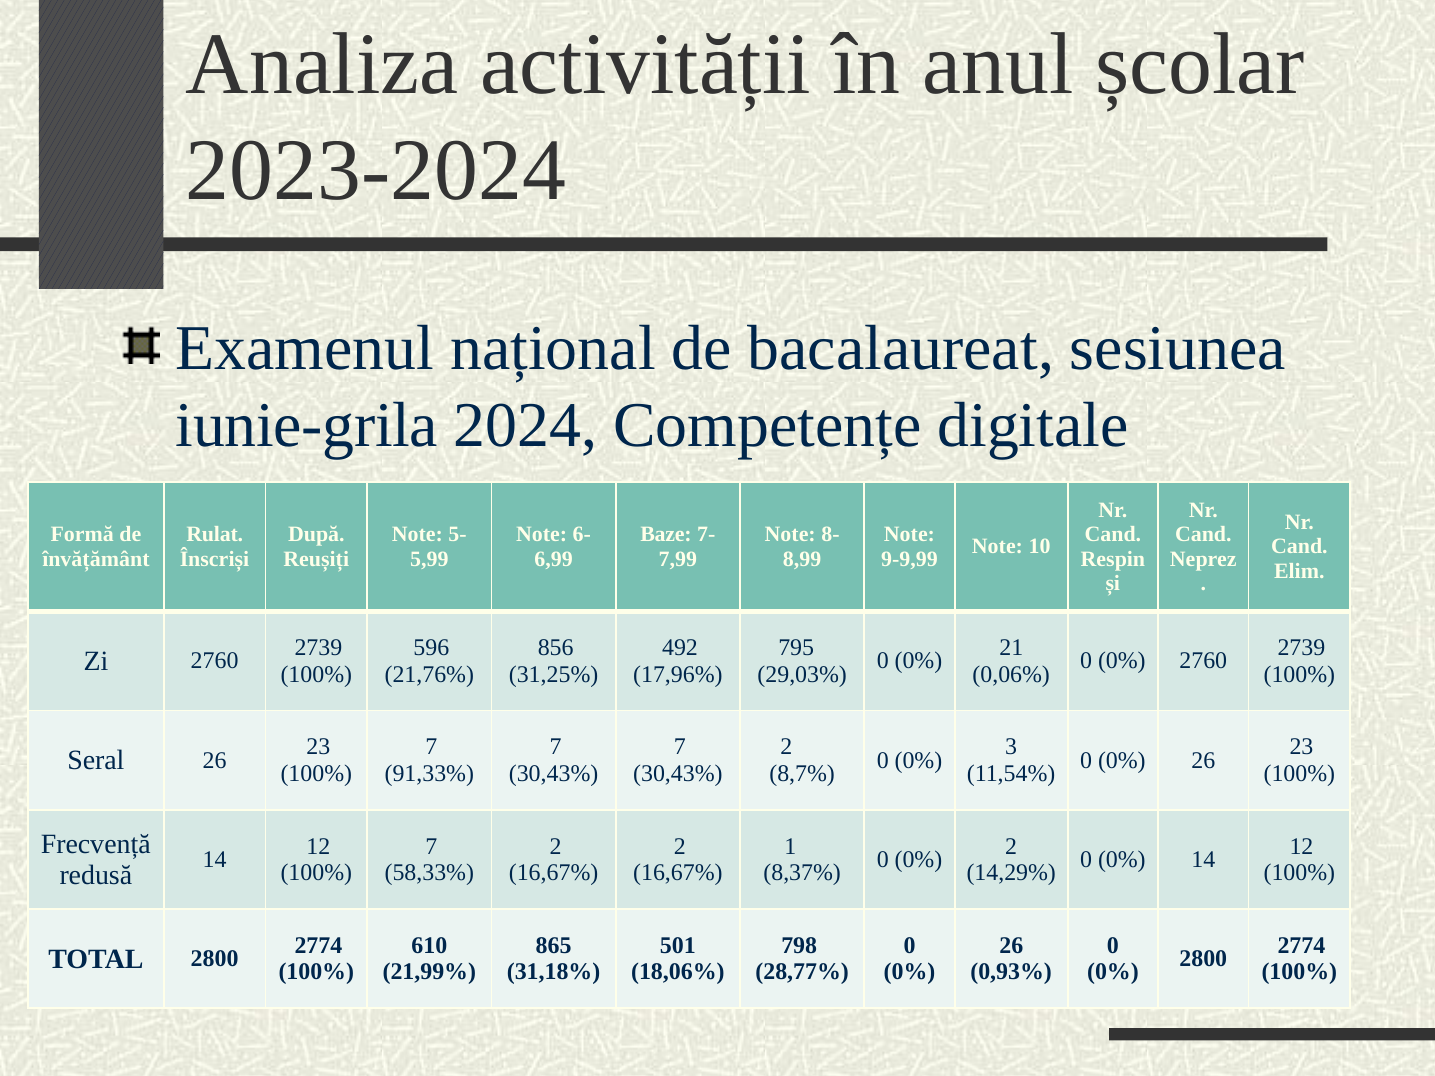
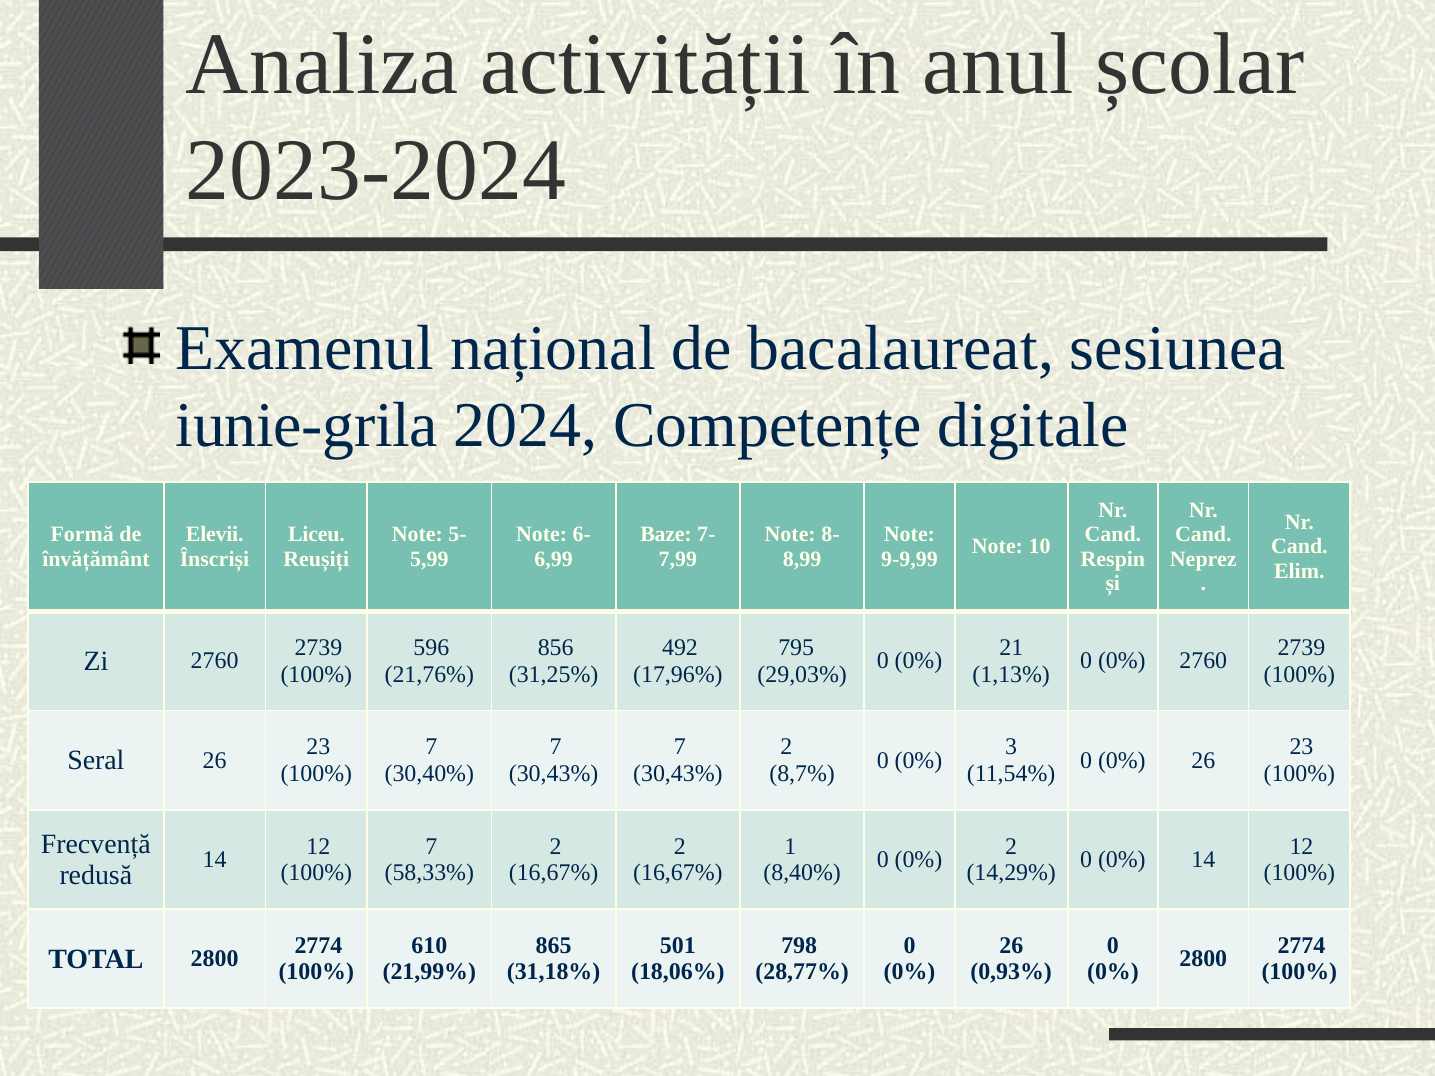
Rulat: Rulat -> Elevii (215, 535)
După: După -> Liceu (316, 535)
0,06%: 0,06% -> 1,13% (1011, 674)
91,33%: 91,33% -> 30,40% (429, 774)
8,37%: 8,37% -> 8,40% (802, 873)
